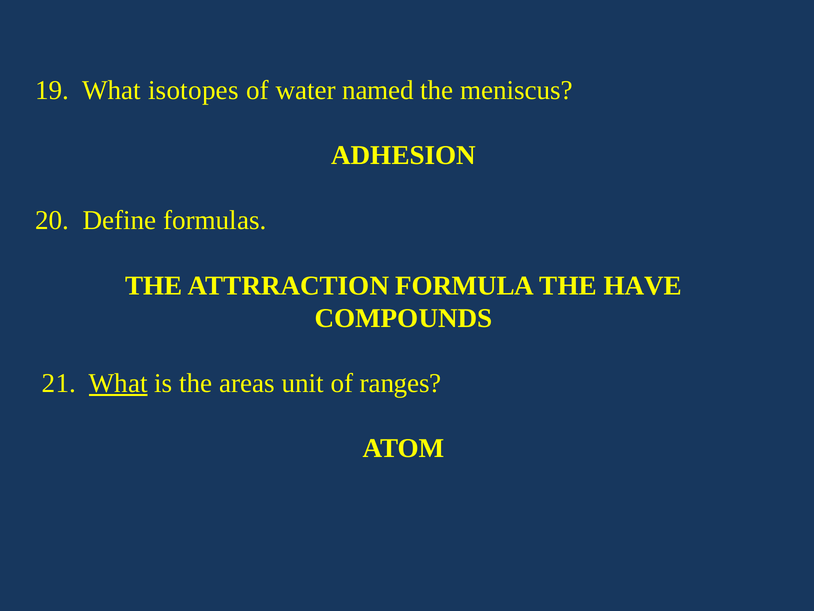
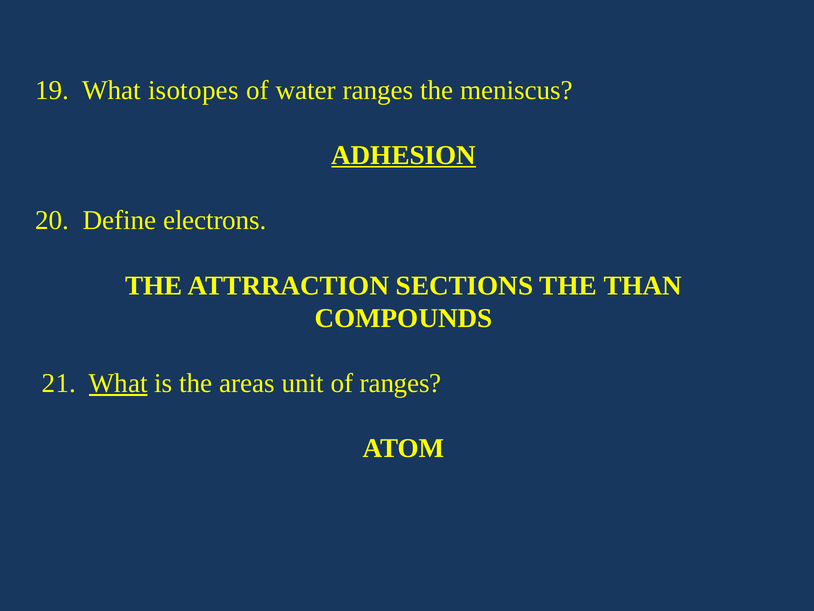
water named: named -> ranges (378, 90)
ADHESION underline: none -> present (404, 155)
formulas: formulas -> electrons (215, 220)
FORMULA: FORMULA -> SECTIONS (465, 285)
HAVE: HAVE -> THAN (643, 285)
